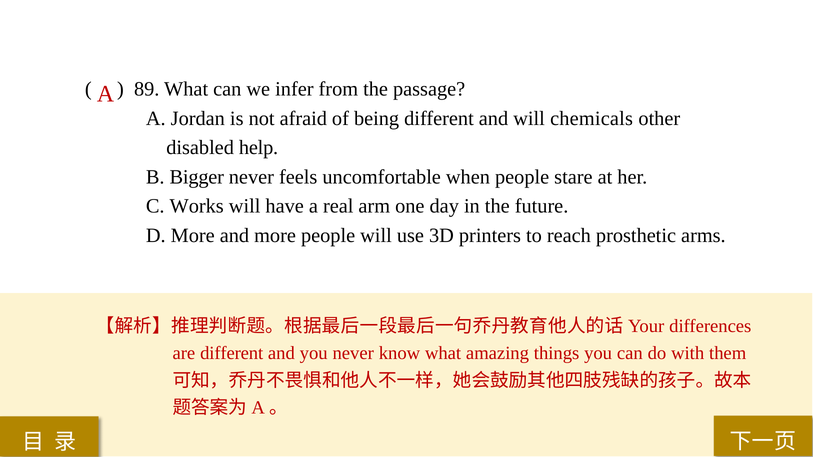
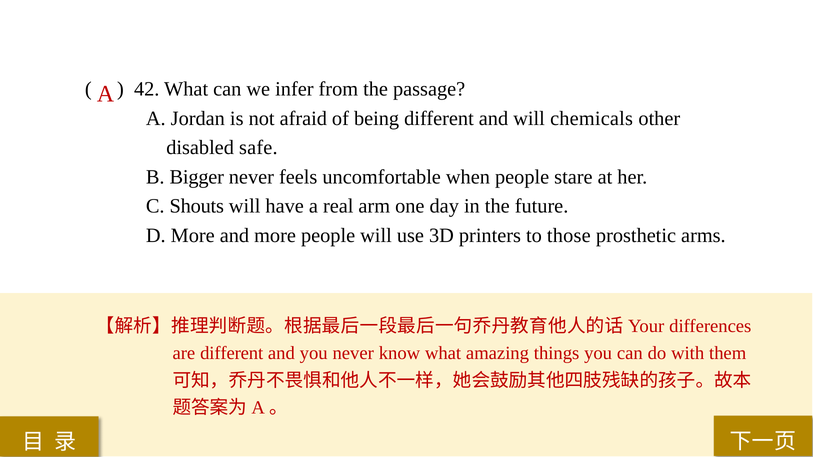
89: 89 -> 42 (147, 89)
help: help -> safe (258, 148)
Works: Works -> Shouts (197, 206)
reach: reach -> those (569, 236)
